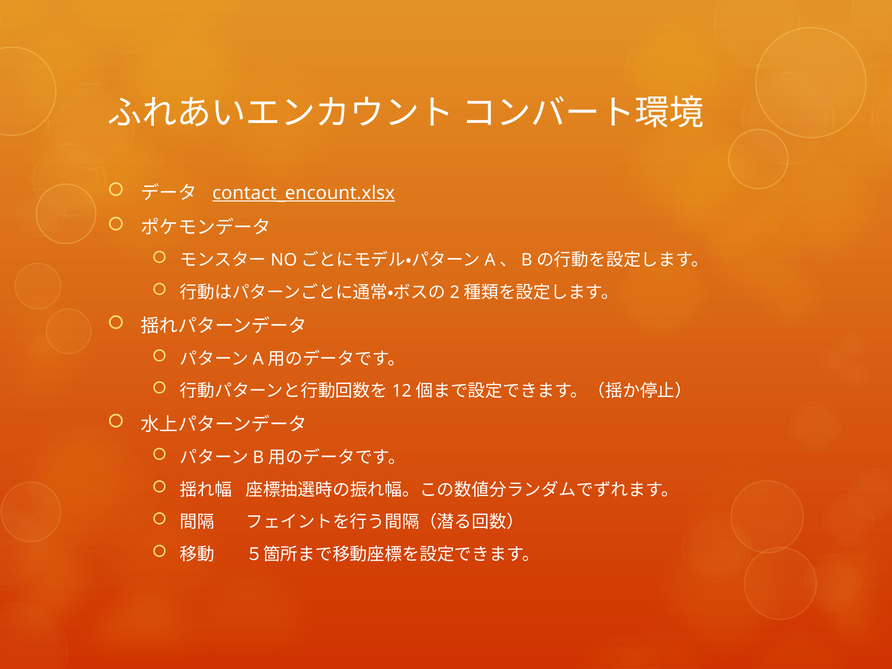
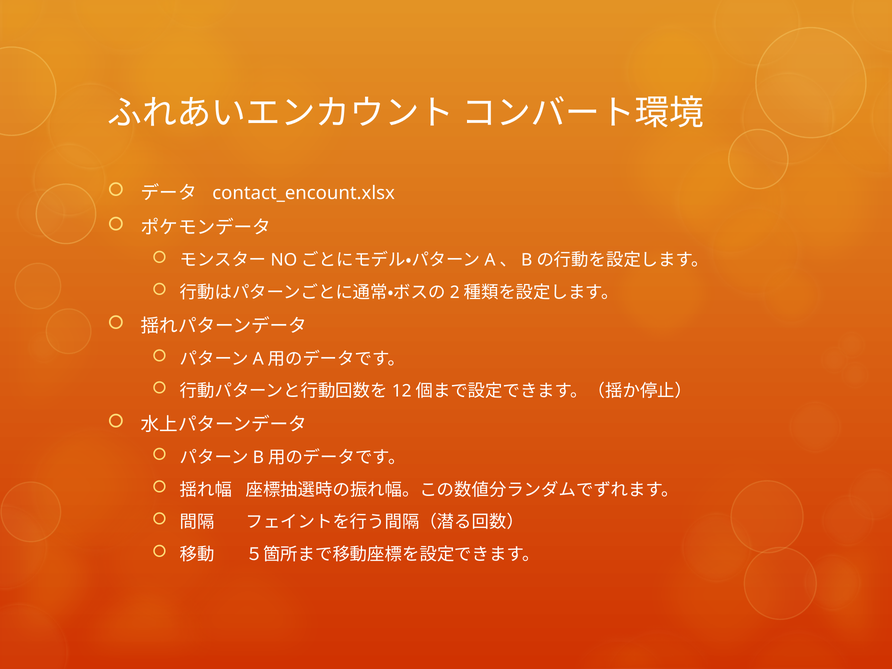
contact_encount.xlsx underline: present -> none (304, 193)
